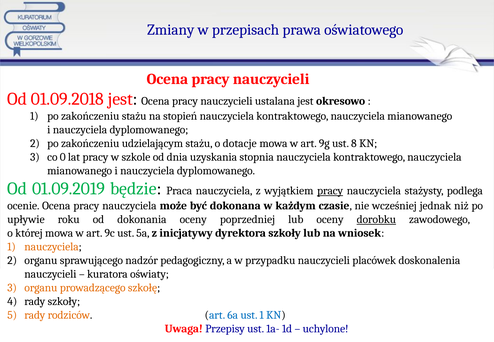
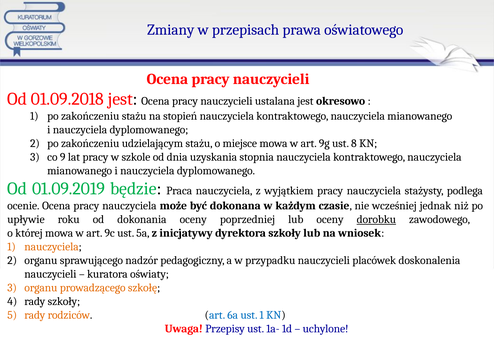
dotacje: dotacje -> miejsce (240, 143)
0: 0 -> 9 (63, 157)
pracy underline: present -> none (330, 191)
